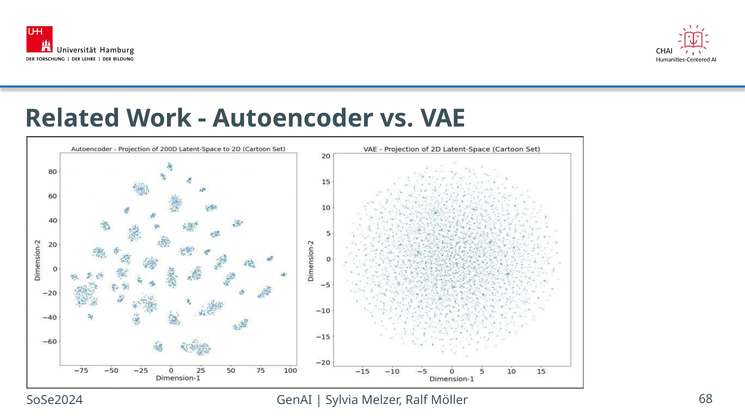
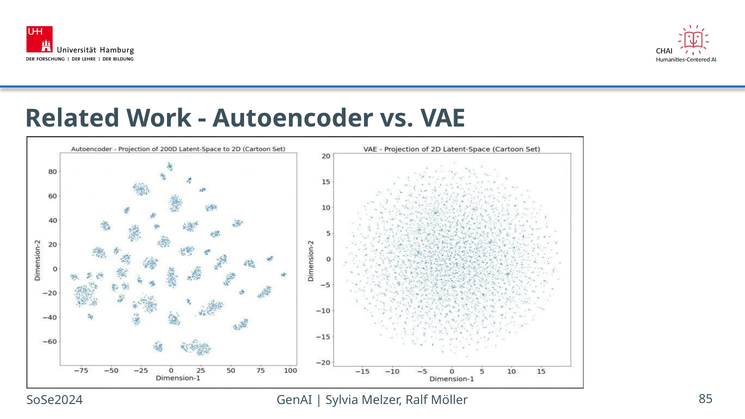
68: 68 -> 85 (706, 399)
